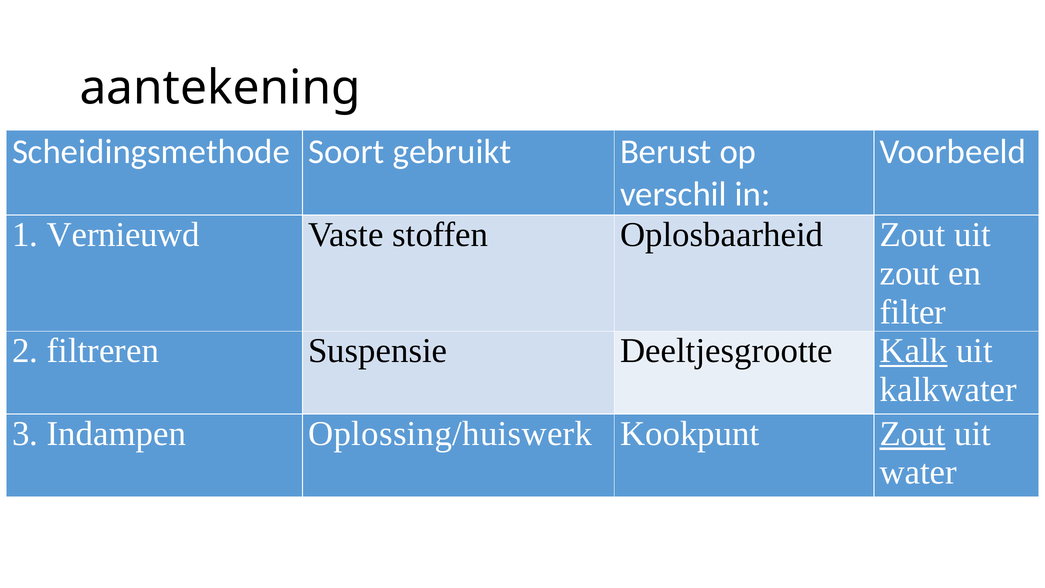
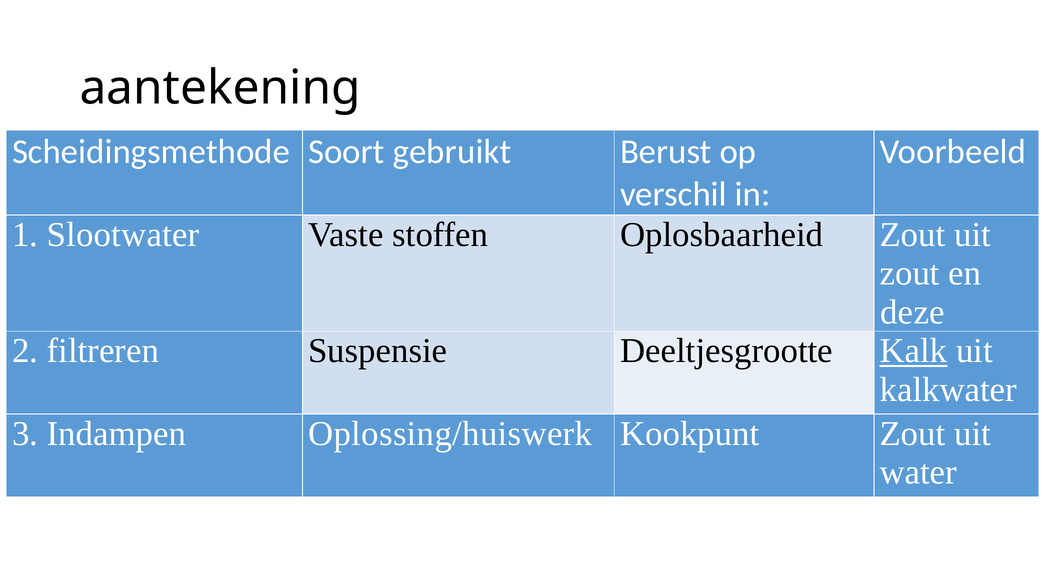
Vernieuwd: Vernieuwd -> Slootwater (123, 235)
filter: filter -> deze (912, 312)
Zout underline: present -> none (913, 434)
